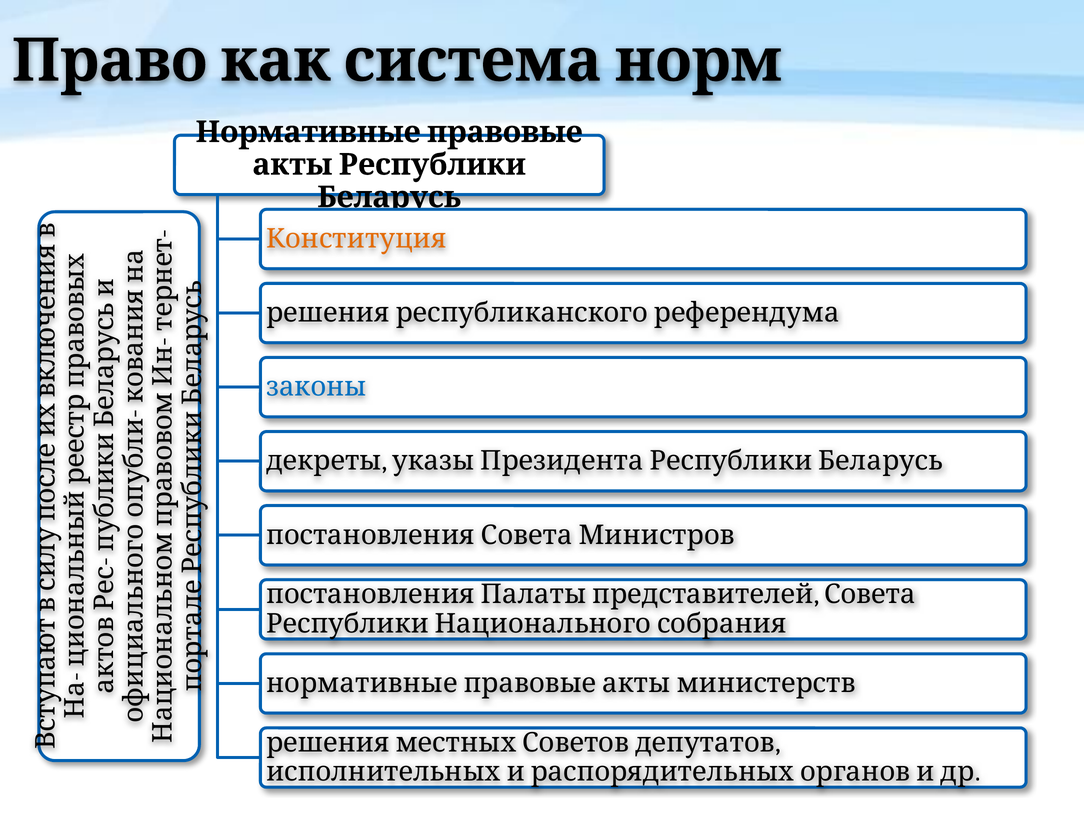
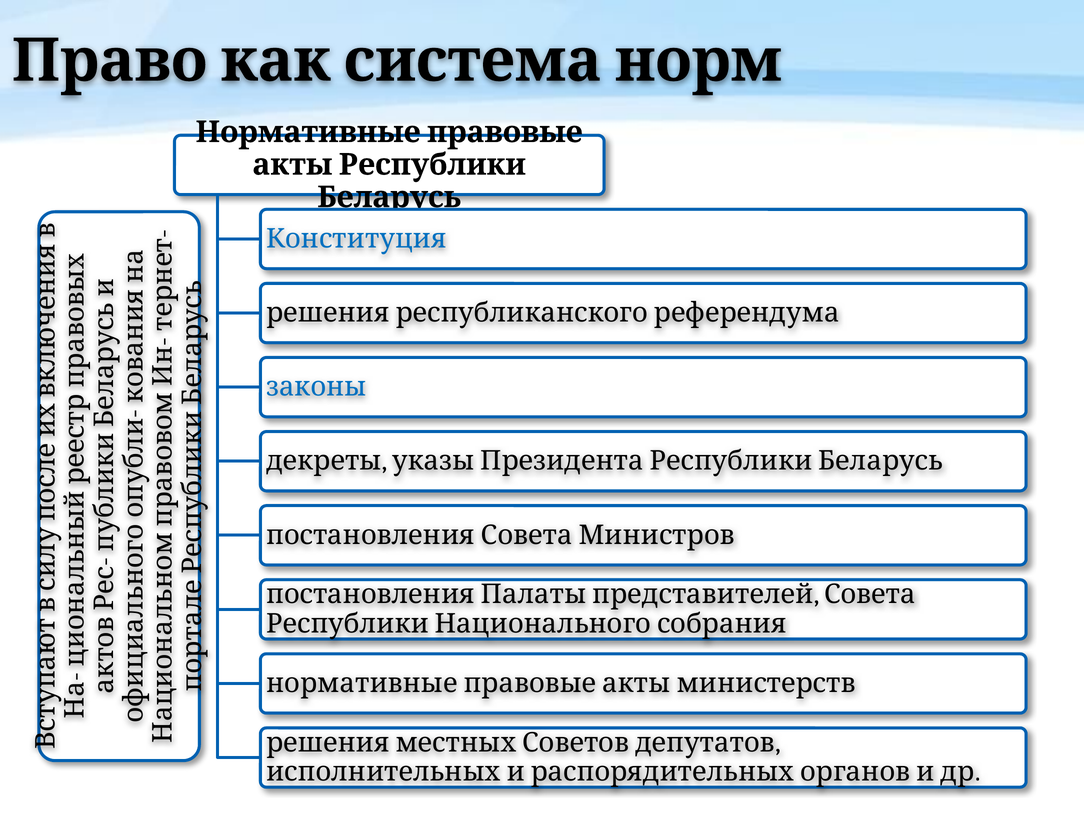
Конституция colour: orange -> blue (356, 239)
